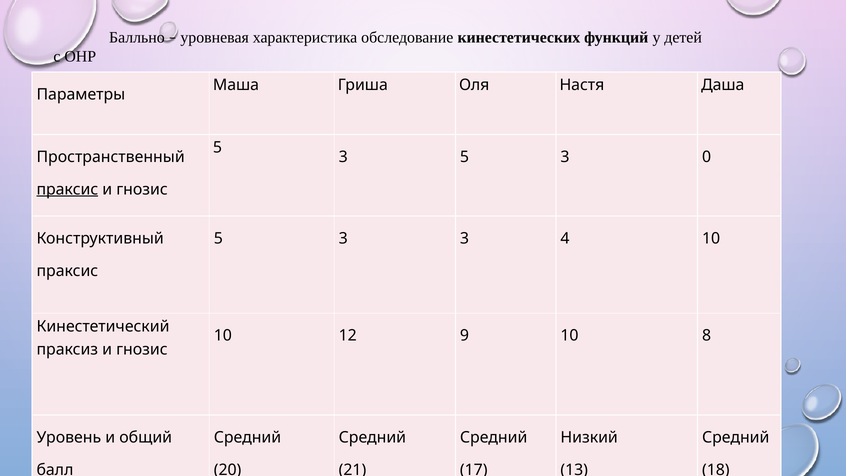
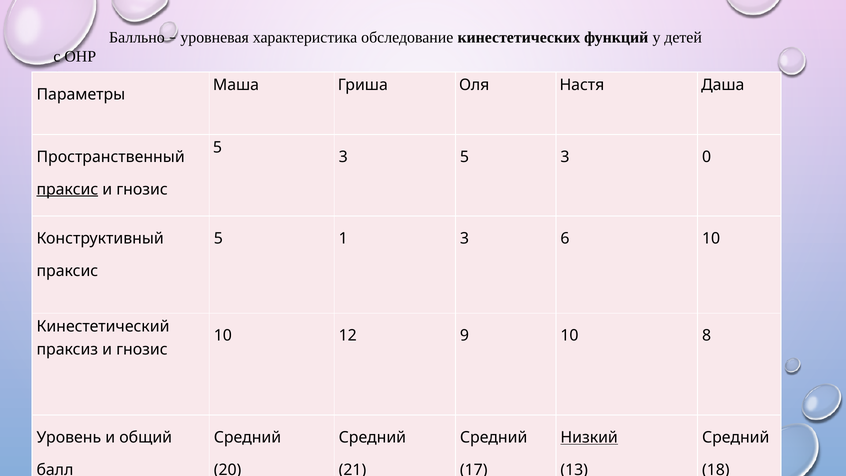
3: 3 -> 1 (343, 239)
4: 4 -> 6 (565, 239)
Низкий underline: none -> present (589, 437)
